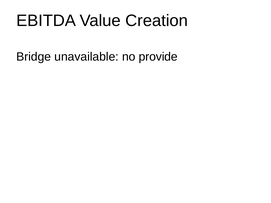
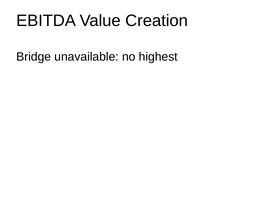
provide: provide -> highest (158, 57)
